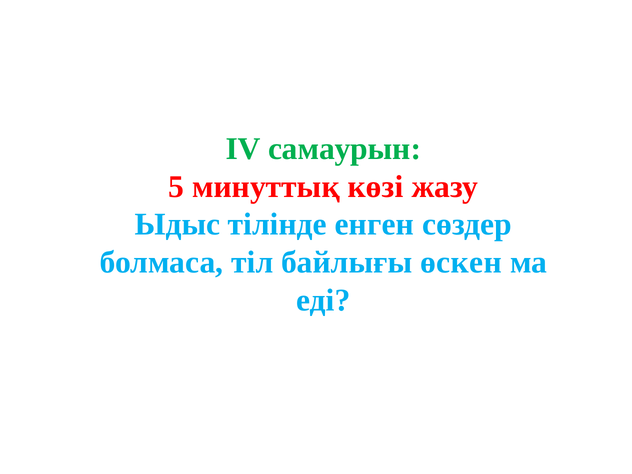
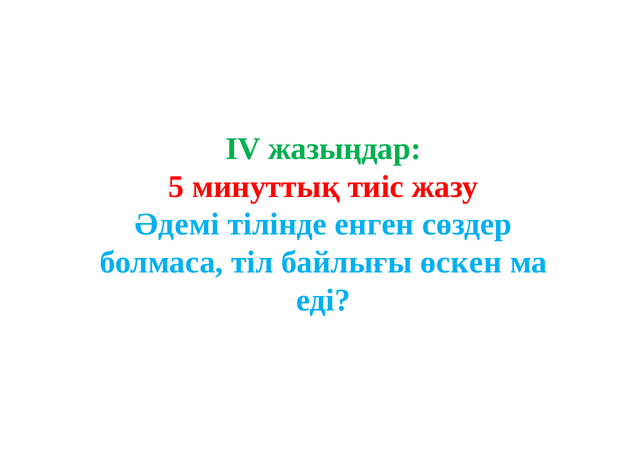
самаурын: самаурын -> жазыңдар (345, 149)
көзі: көзі -> тиіс (376, 187)
Ыдыс: Ыдыс -> Әдемі (177, 225)
